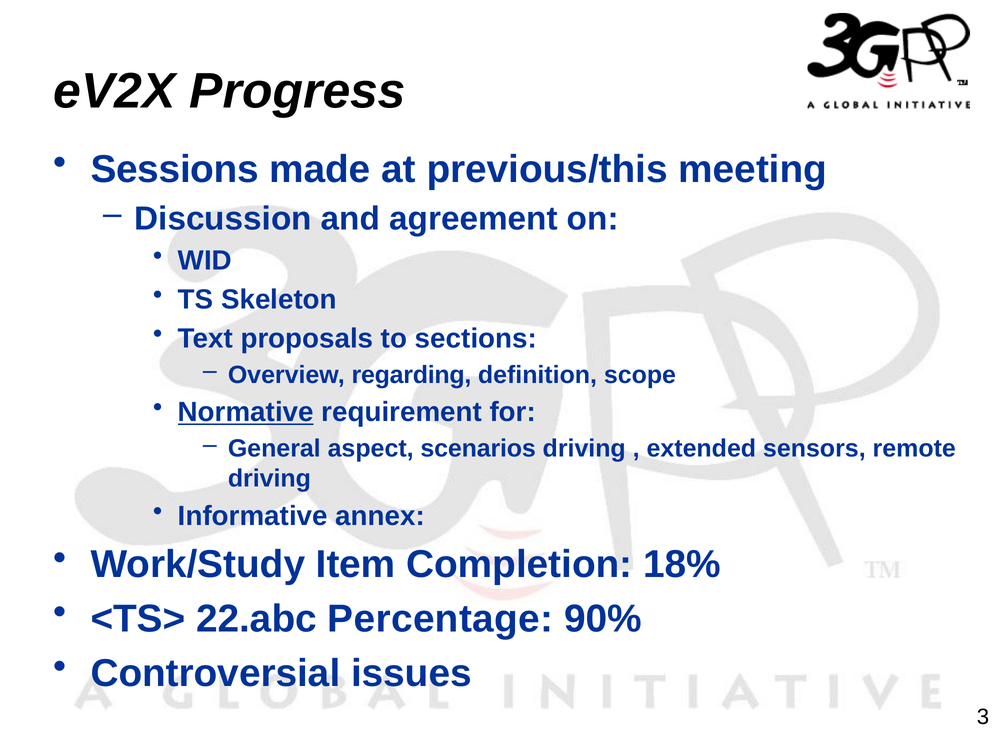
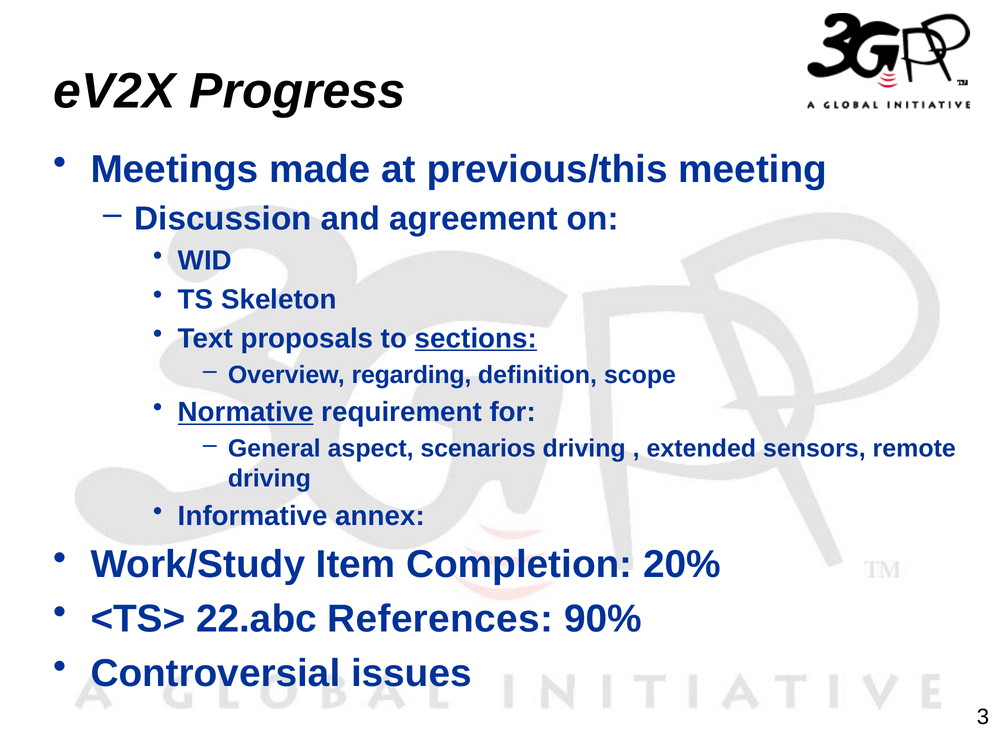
Sessions: Sessions -> Meetings (175, 169)
sections underline: none -> present (476, 339)
18%: 18% -> 20% (682, 565)
Percentage: Percentage -> References (440, 619)
